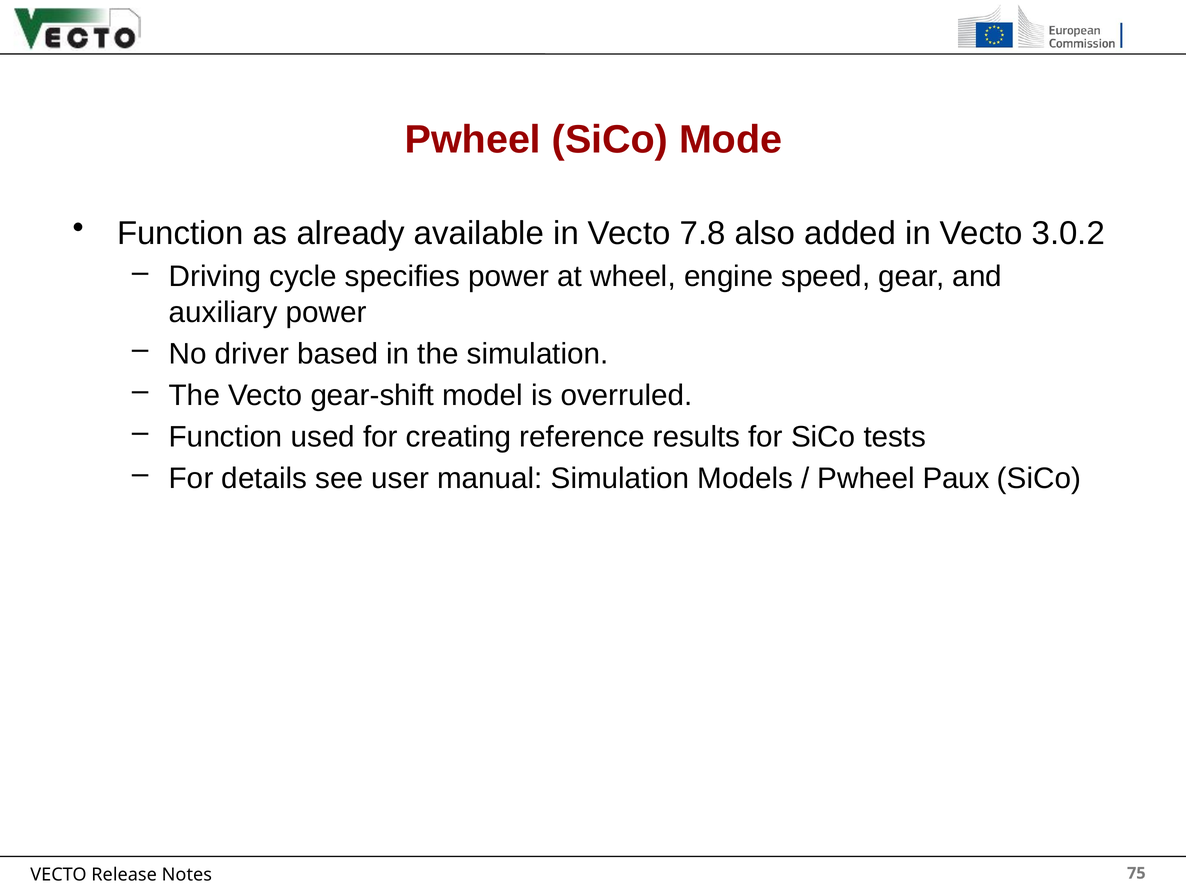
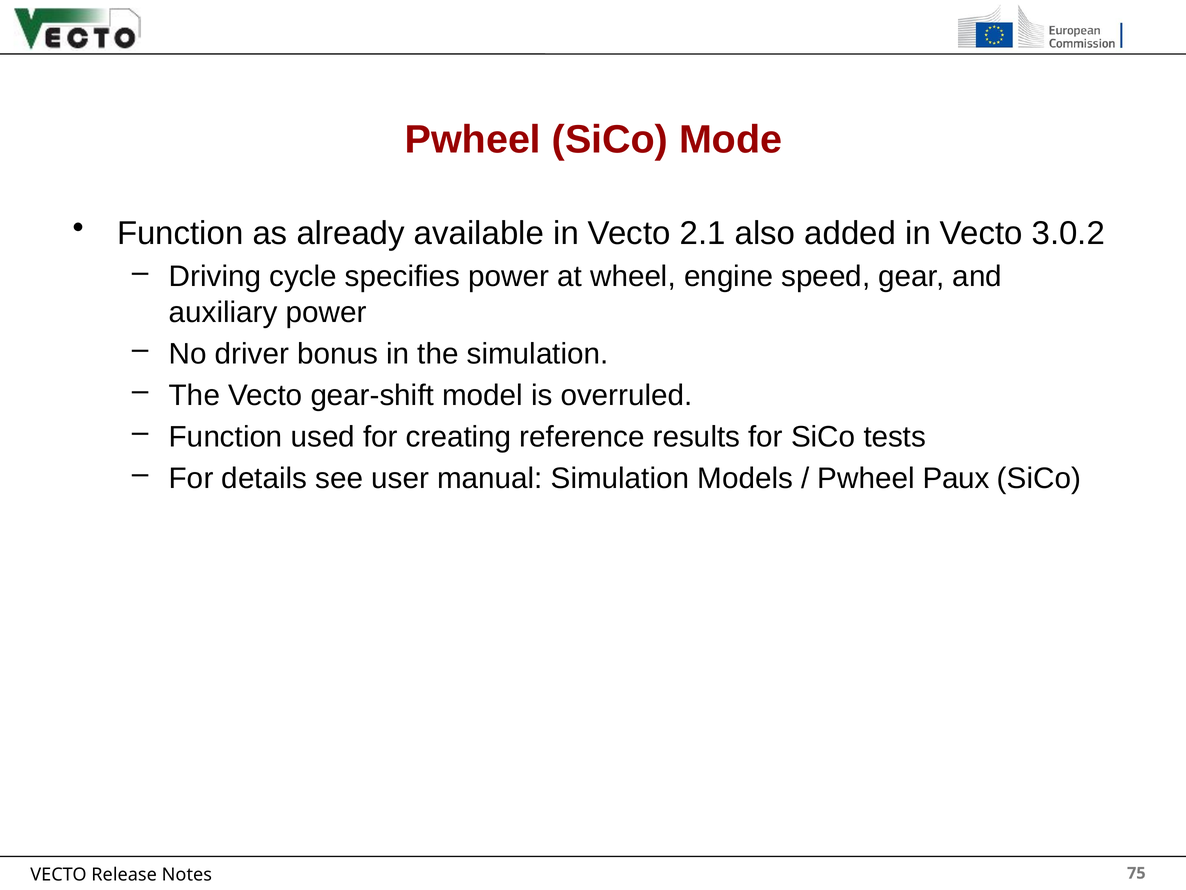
7.8: 7.8 -> 2.1 (703, 233)
based: based -> bonus (338, 354)
